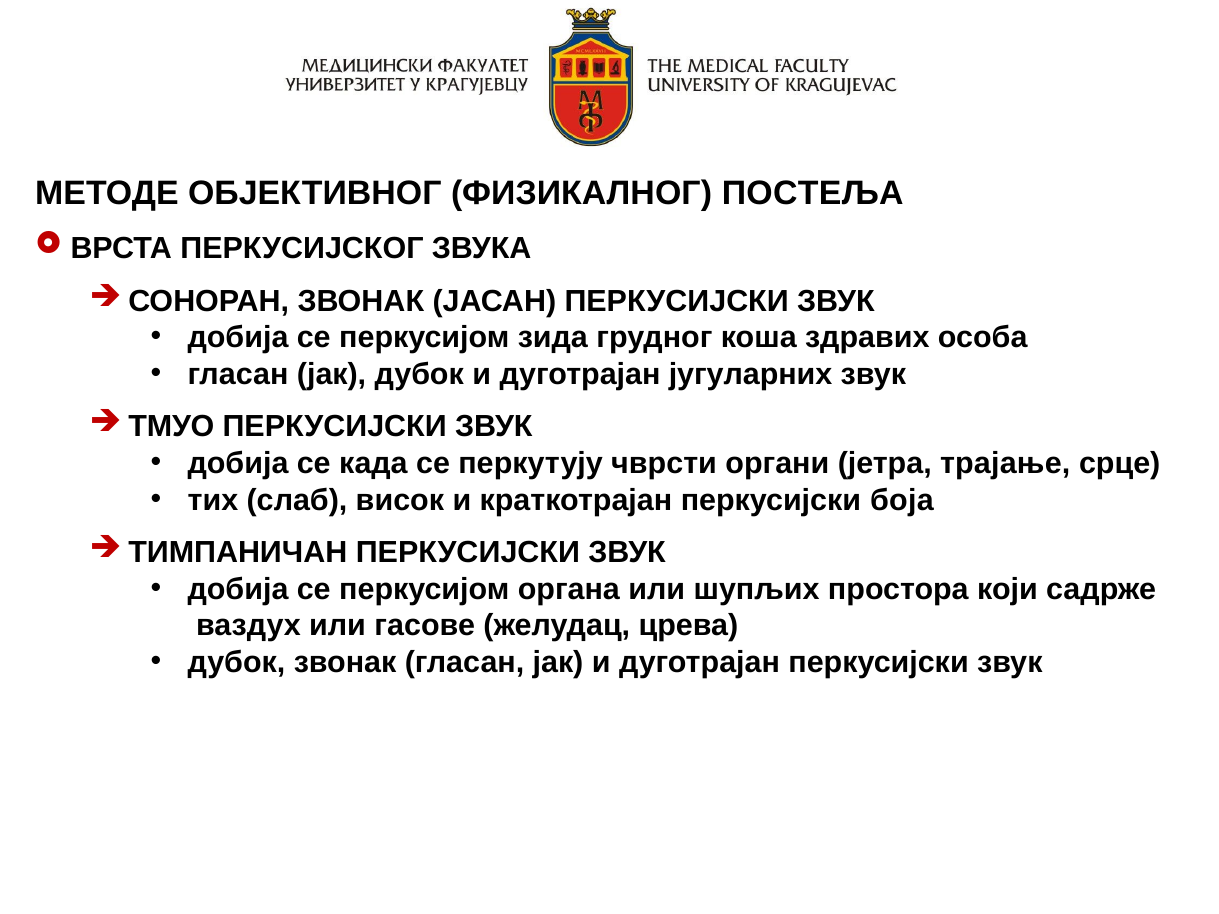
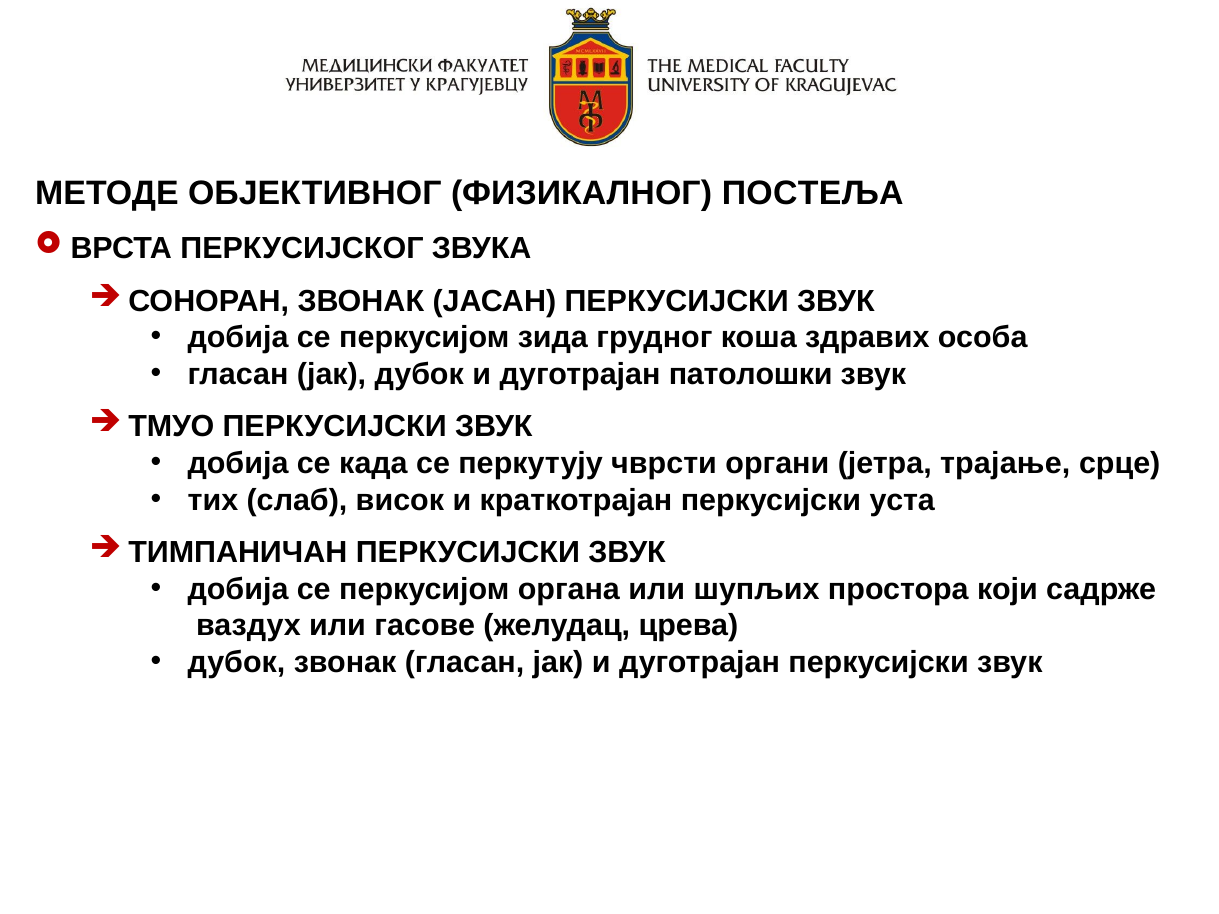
југуларних: југуларних -> патолошки (751, 374)
боја: боја -> уста (902, 500)
